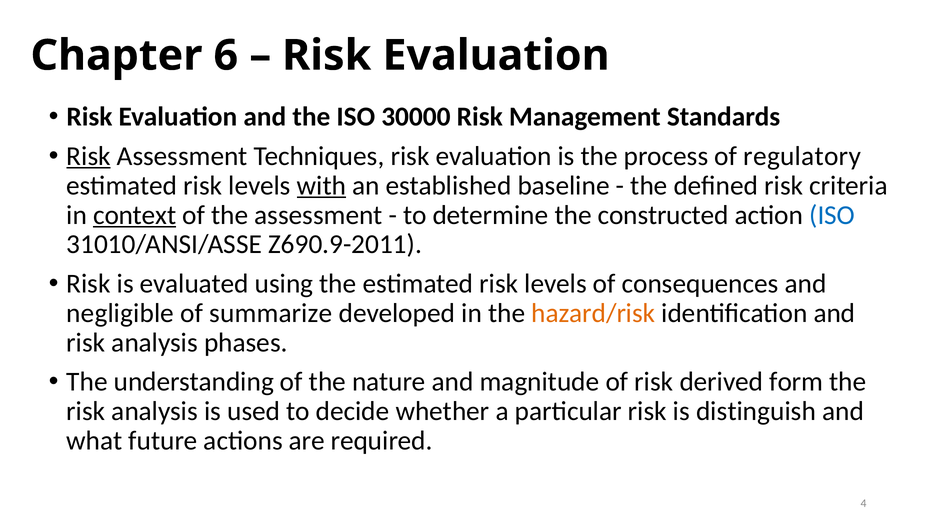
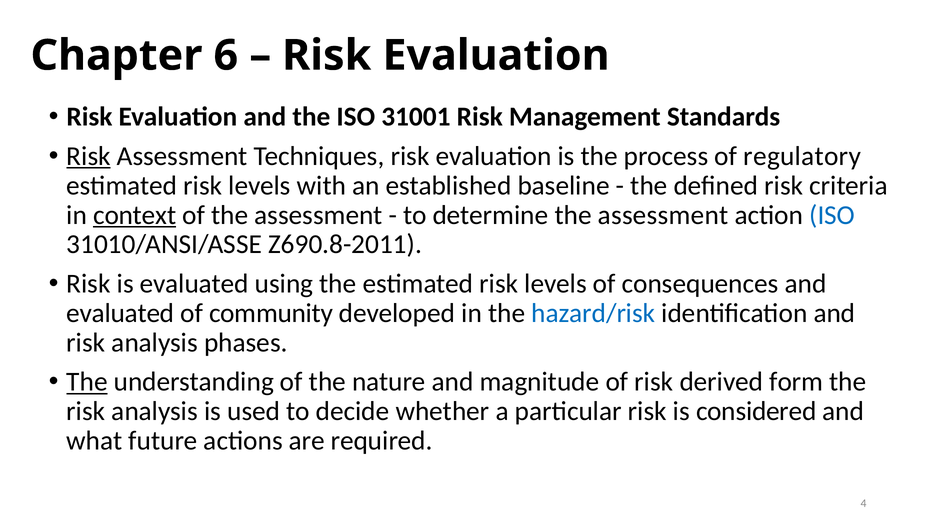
30000: 30000 -> 31001 (416, 117)
with underline: present -> none (321, 186)
determine the constructed: constructed -> assessment (663, 215)
Z690.9-2011: Z690.9-2011 -> Z690.8-2011 (345, 245)
negligible: negligible -> evaluated (120, 314)
summarize: summarize -> community (271, 314)
hazard/risk colour: orange -> blue (593, 314)
The underline: none -> present (87, 382)
distinguish: distinguish -> considered (756, 412)
